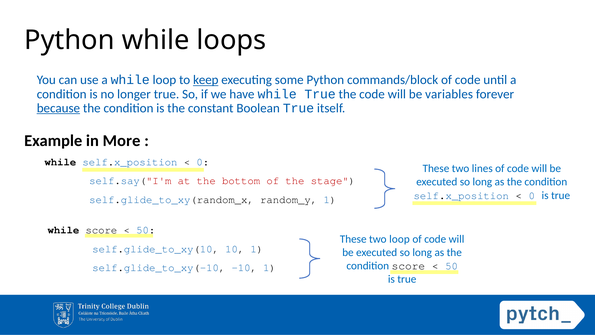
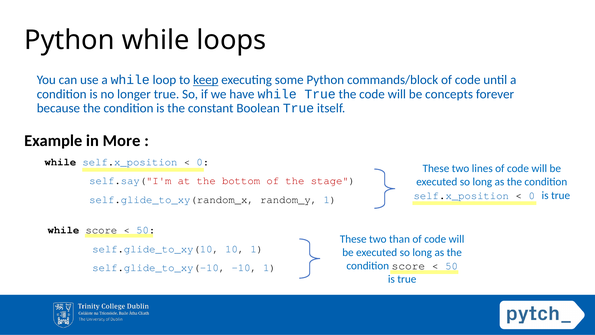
variables: variables -> concepts (449, 94)
because underline: present -> none (58, 108)
two loop: loop -> than (399, 239)
